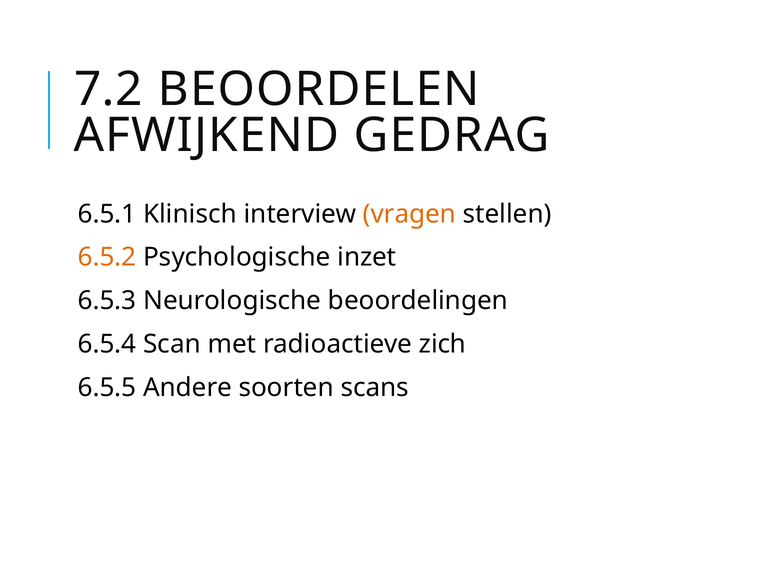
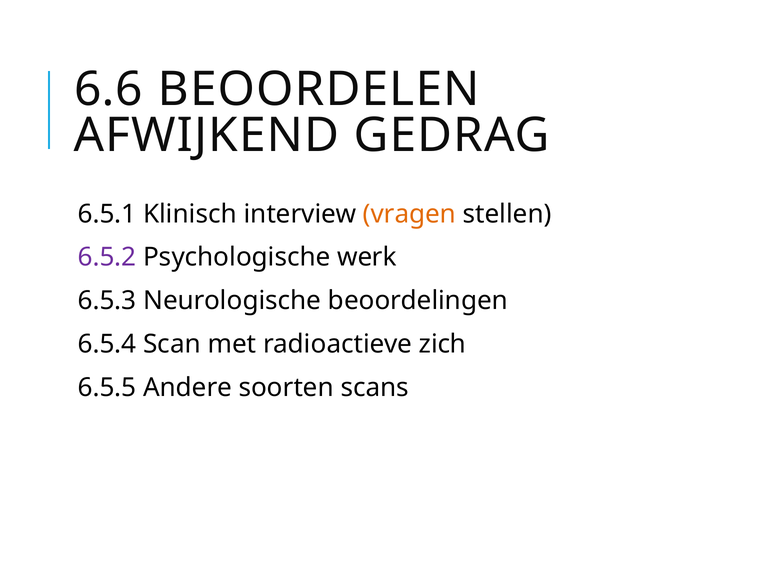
7.2: 7.2 -> 6.6 (108, 89)
6.5.2 colour: orange -> purple (107, 257)
inzet: inzet -> werk (367, 257)
